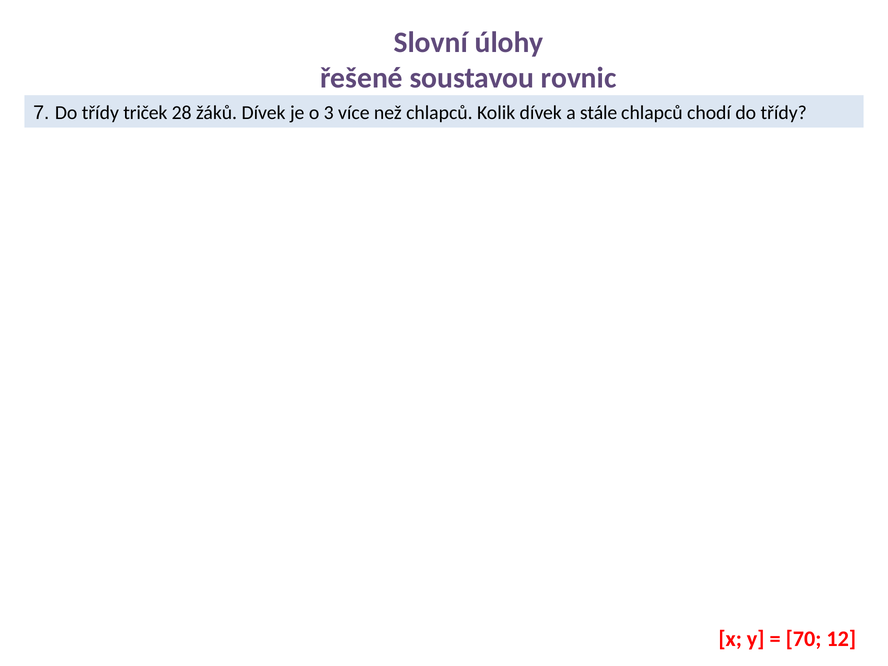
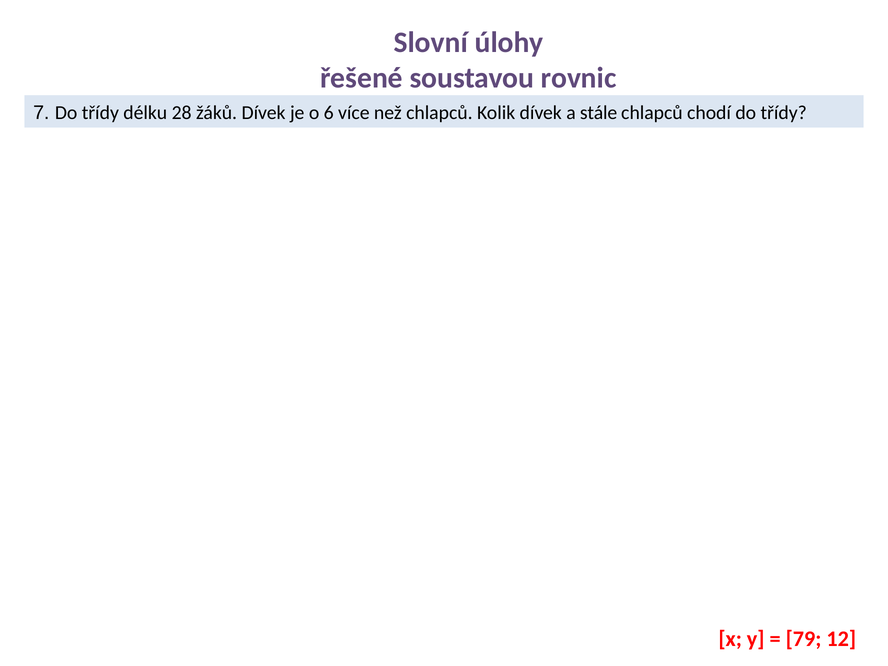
triček: triček -> délku (145, 113)
3: 3 -> 6 (329, 113)
70: 70 -> 79 (804, 639)
